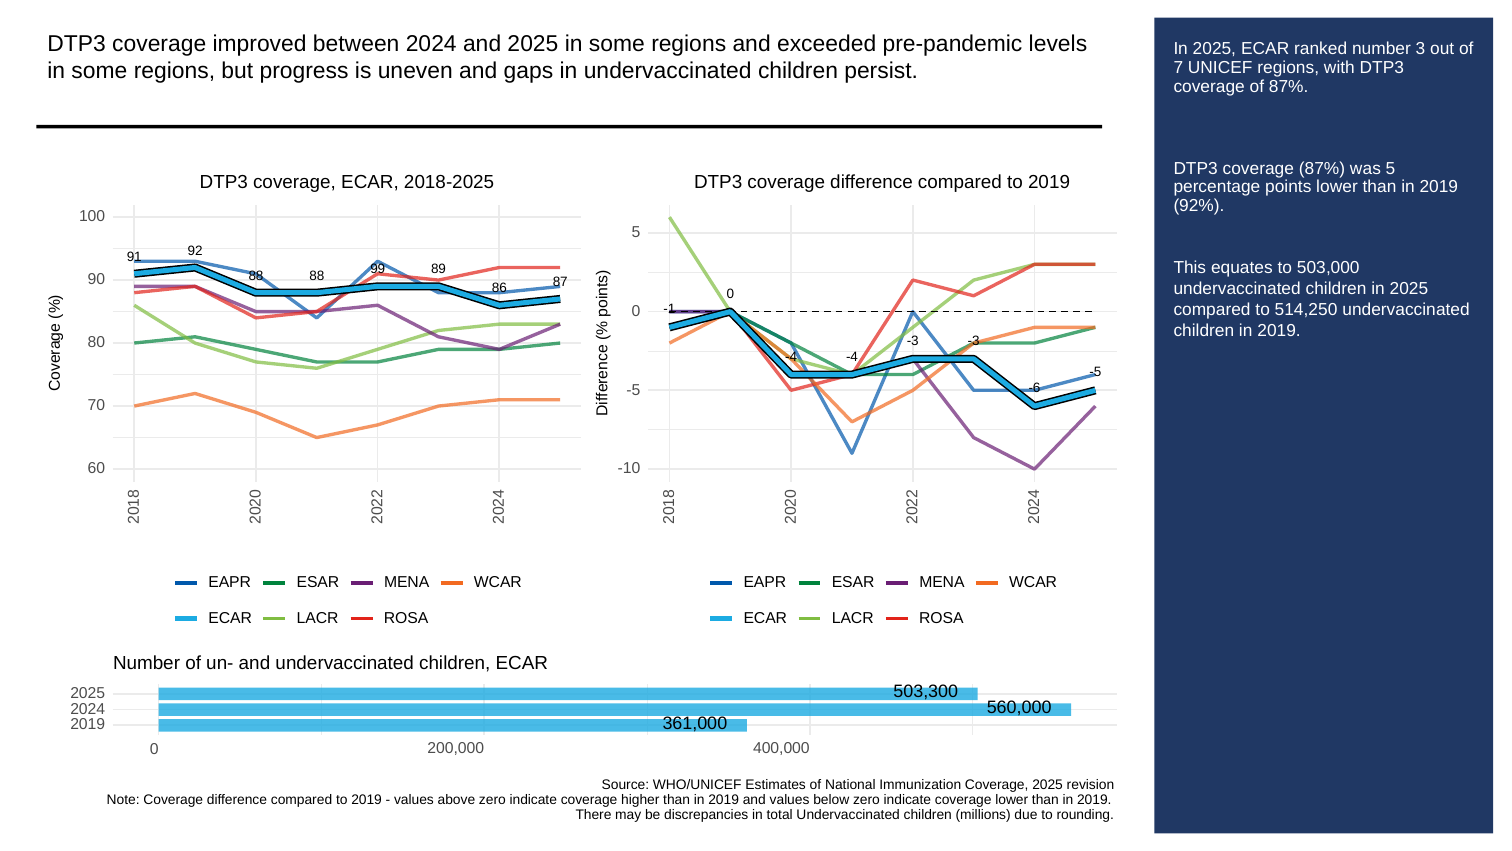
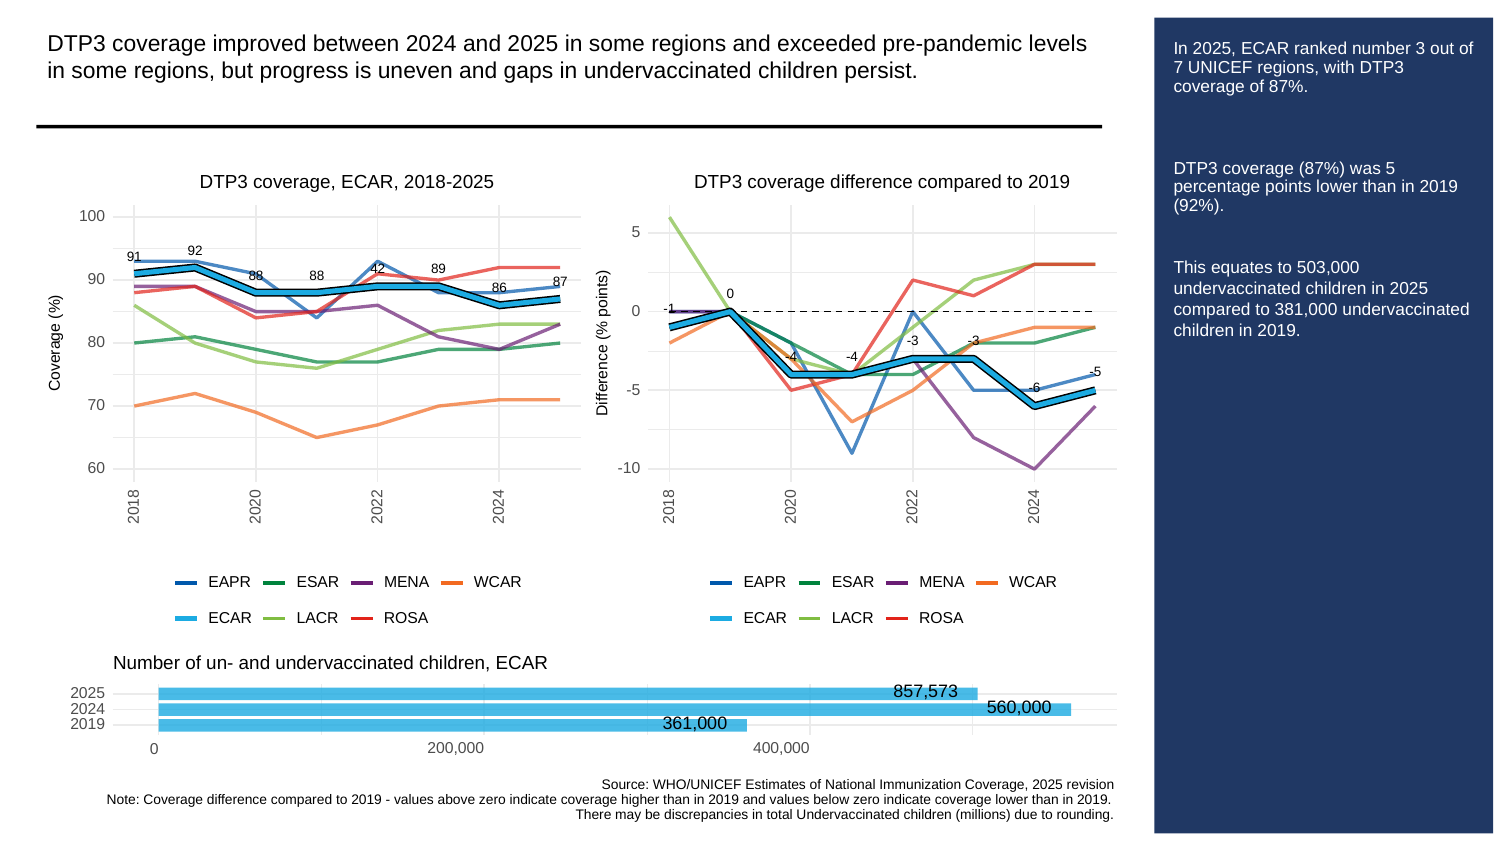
99: 99 -> 42 (378, 269)
514,250: 514,250 -> 381,000 (1306, 309)
503,300: 503,300 -> 857,573 (926, 692)
